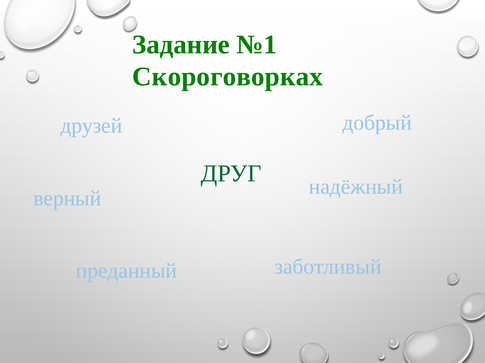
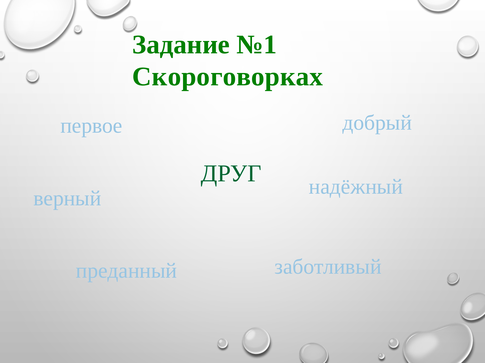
друзей: друзей -> первое (91, 126)
